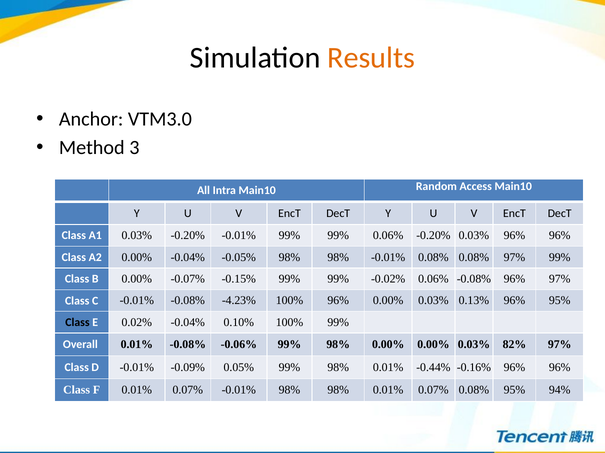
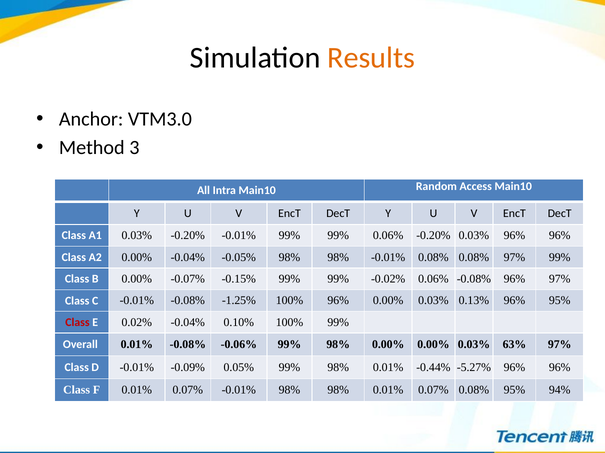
-4.23%: -4.23% -> -1.25% (239, 301)
Class colour: black -> red (77, 323)
82%: 82% -> 63% (514, 345)
-0.16%: -0.16% -> -5.27% (474, 368)
